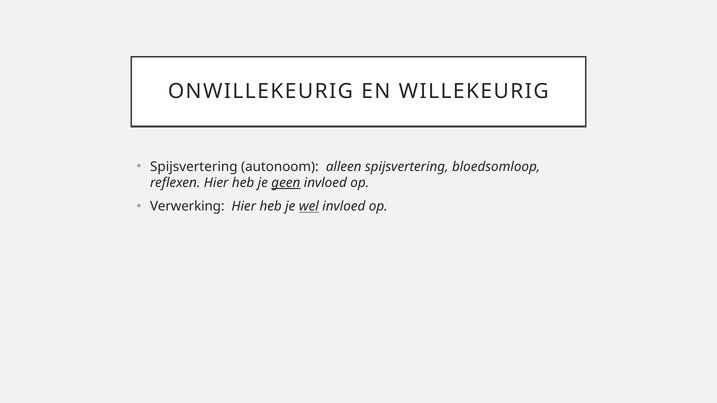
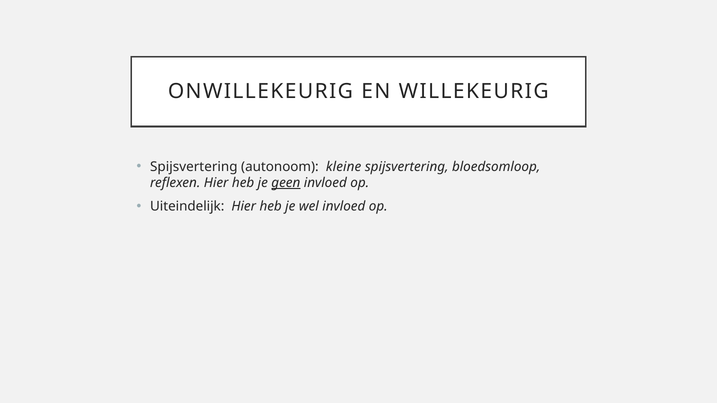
alleen: alleen -> kleine (344, 167)
Verwerking: Verwerking -> Uiteindelijk (187, 207)
wel underline: present -> none (309, 207)
